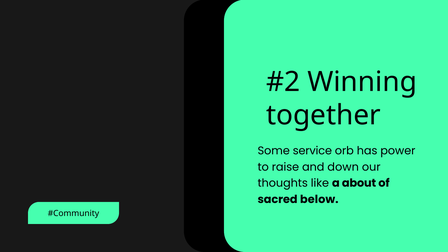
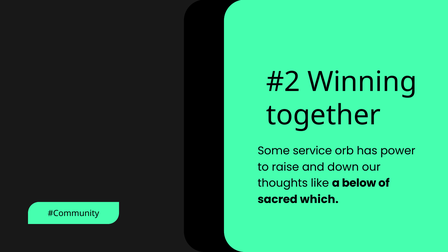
about: about -> below (359, 183)
below: below -> which (319, 199)
